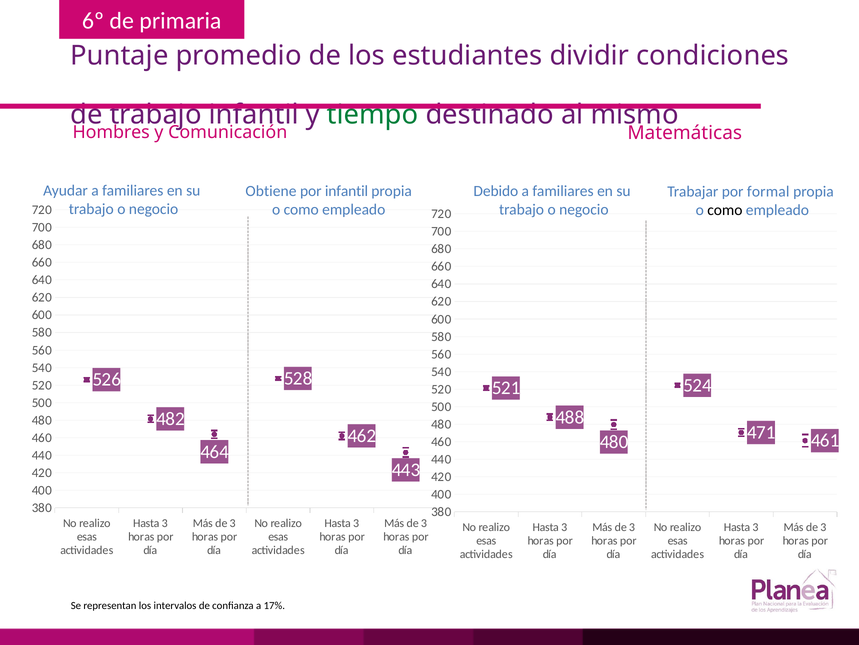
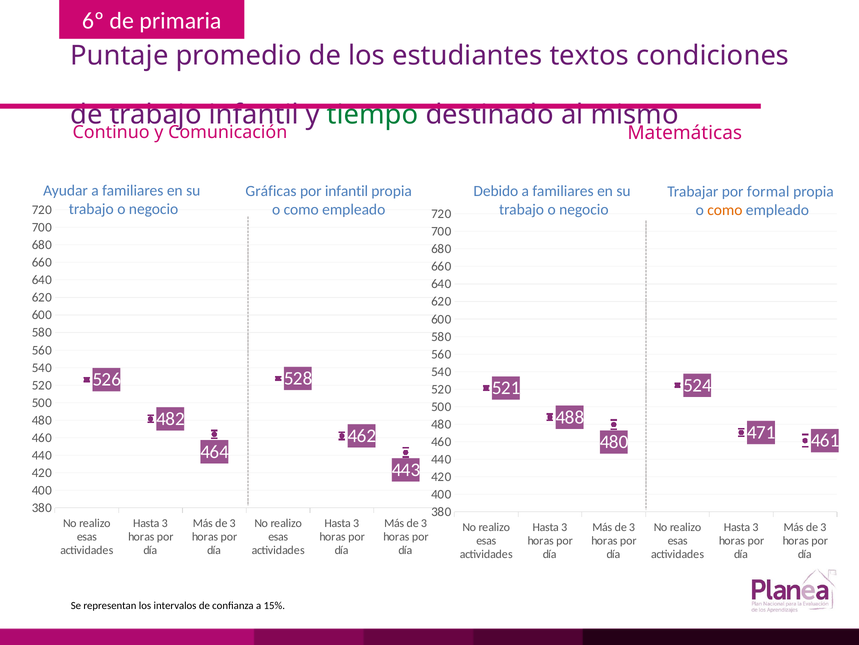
dividir: dividir -> textos (589, 55)
Hombres: Hombres -> Continuo (111, 132)
Obtiene: Obtiene -> Gráficas (271, 191)
como colour: black -> orange (725, 210)
17%: 17% -> 15% (274, 605)
